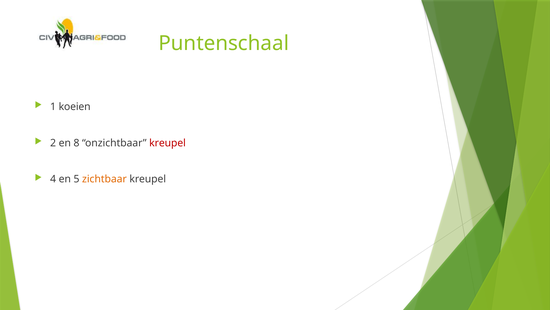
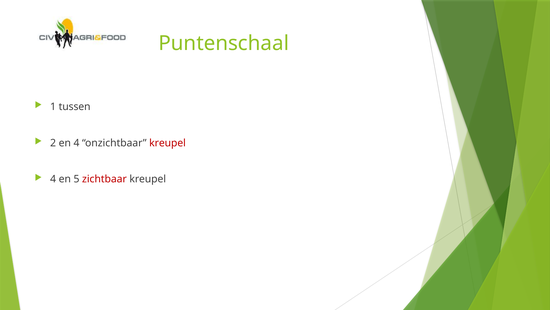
koeien: koeien -> tussen (75, 106)
en 8: 8 -> 4 (77, 143)
zichtbaar colour: orange -> red (104, 179)
